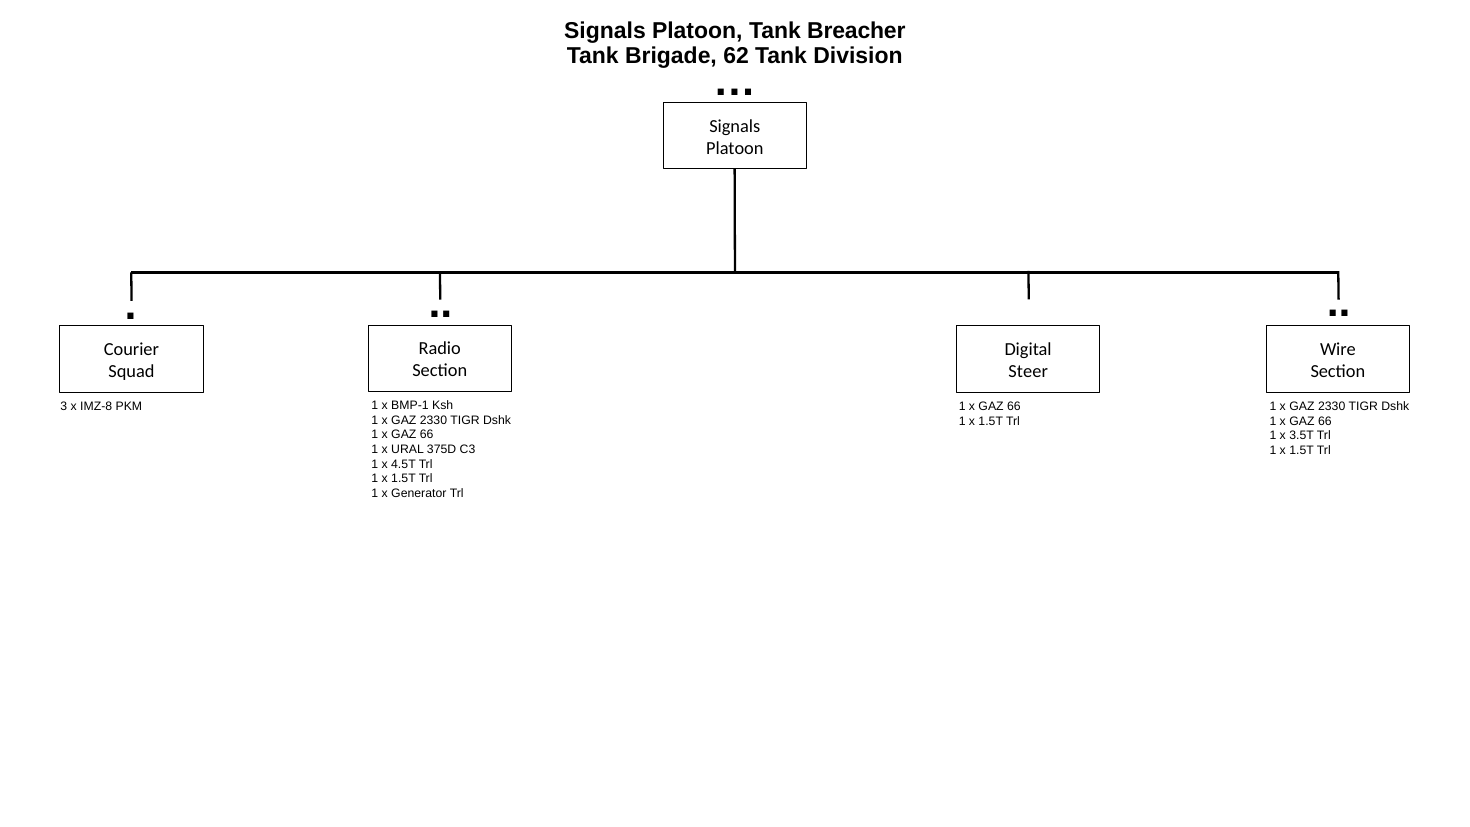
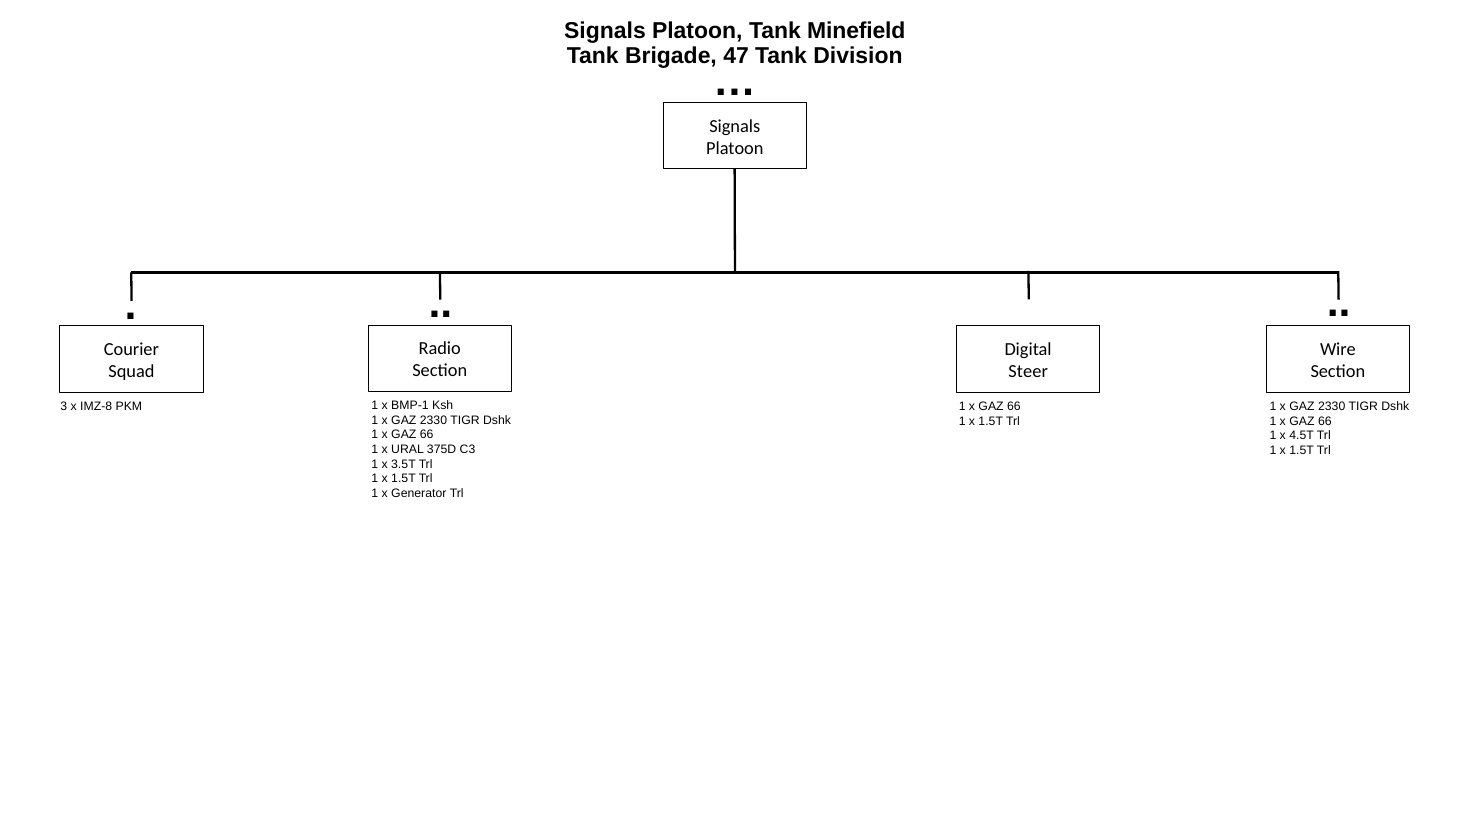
Breacher: Breacher -> Minefield (856, 31)
62: 62 -> 47 (736, 56)
3.5T: 3.5T -> 4.5T (1302, 436)
4.5T: 4.5T -> 3.5T (403, 464)
